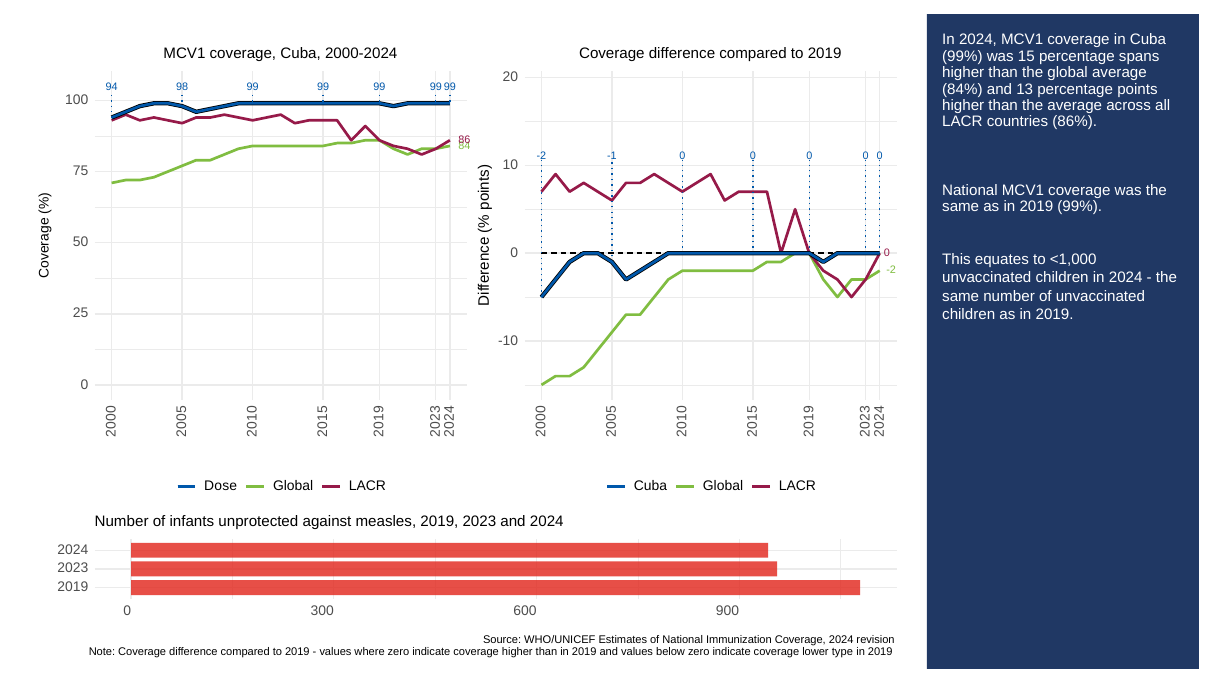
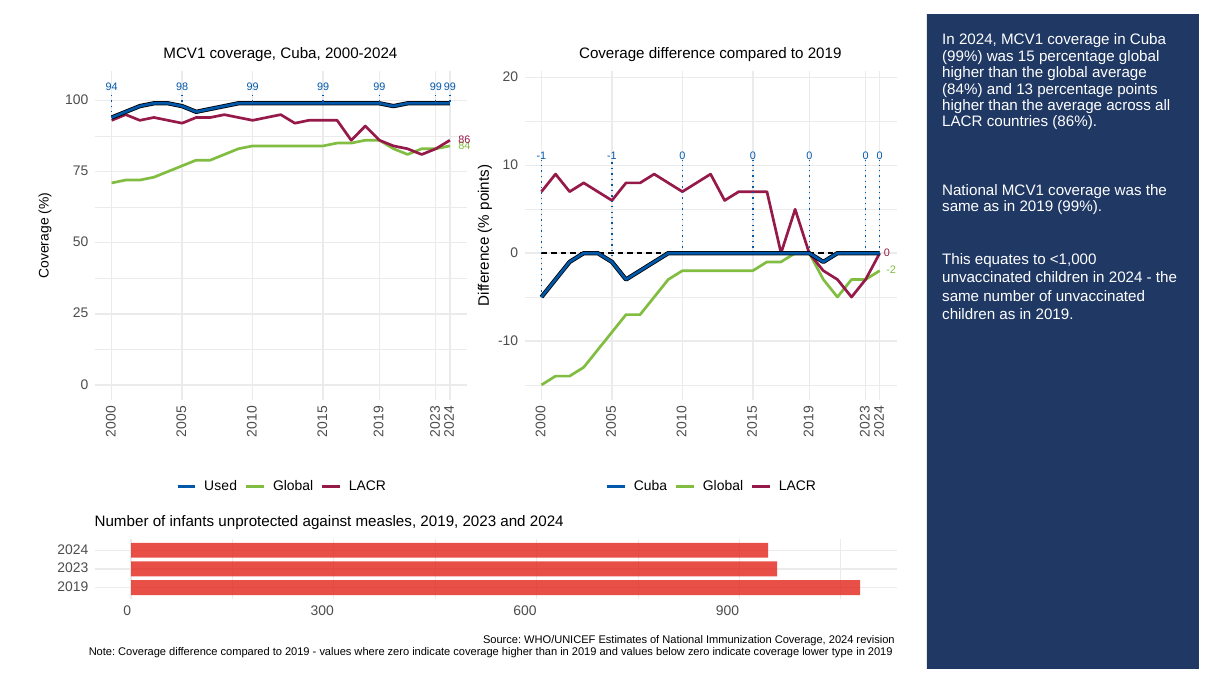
percentage spans: spans -> global (1139, 56)
-2: -2 -> -1 (541, 156)
Dose: Dose -> Used (221, 486)
